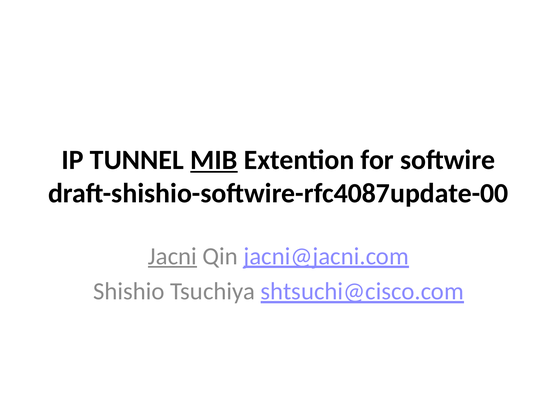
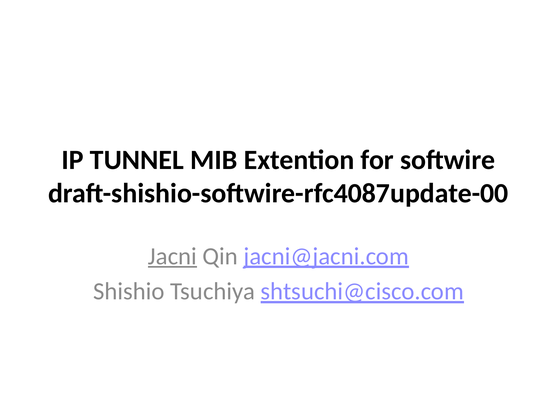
MIB underline: present -> none (214, 160)
